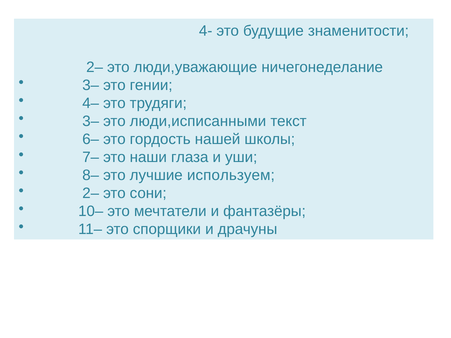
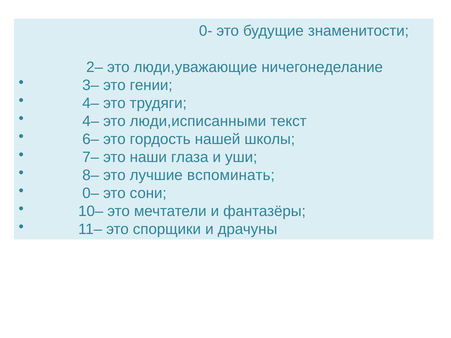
4-: 4- -> 0- (206, 31)
3–: 3– -> 4– (91, 121)
используем: используем -> вспоминать (231, 175)
2–: 2– -> 0– (91, 193)
